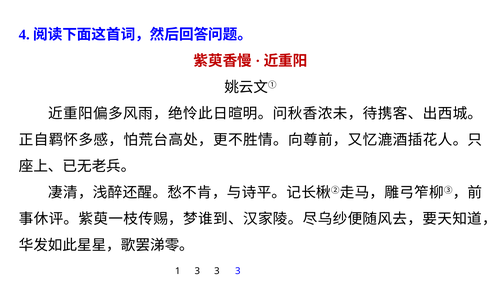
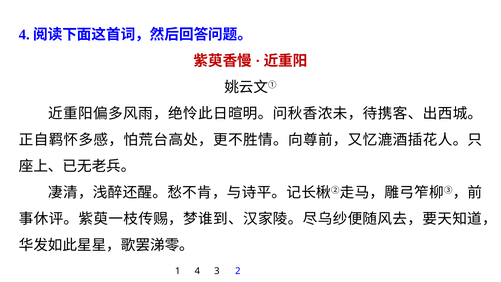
1 3: 3 -> 4 (197, 271)
3: 3 -> 2 (238, 271)
